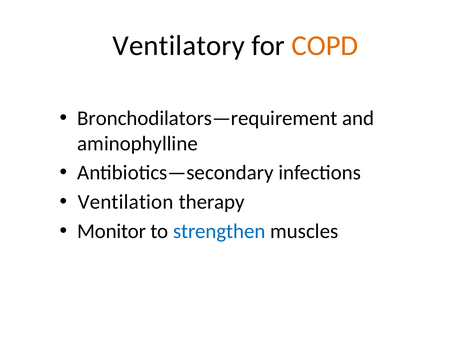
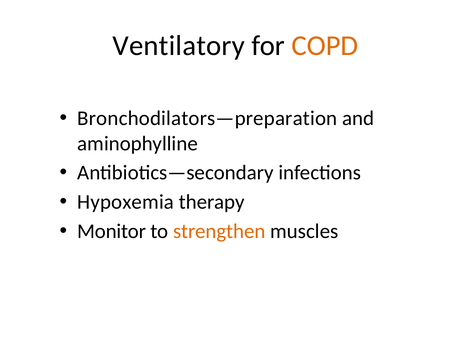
Bronchodilators—requirement: Bronchodilators—requirement -> Bronchodilators—preparation (207, 118)
Ventilation: Ventilation -> Hypoxemia (126, 202)
strengthen colour: blue -> orange (219, 232)
